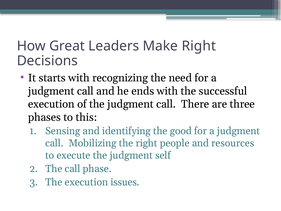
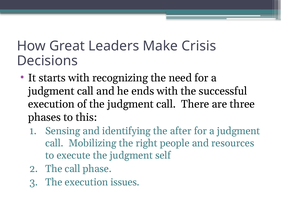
Make Right: Right -> Crisis (199, 46)
good: good -> after (181, 131)
